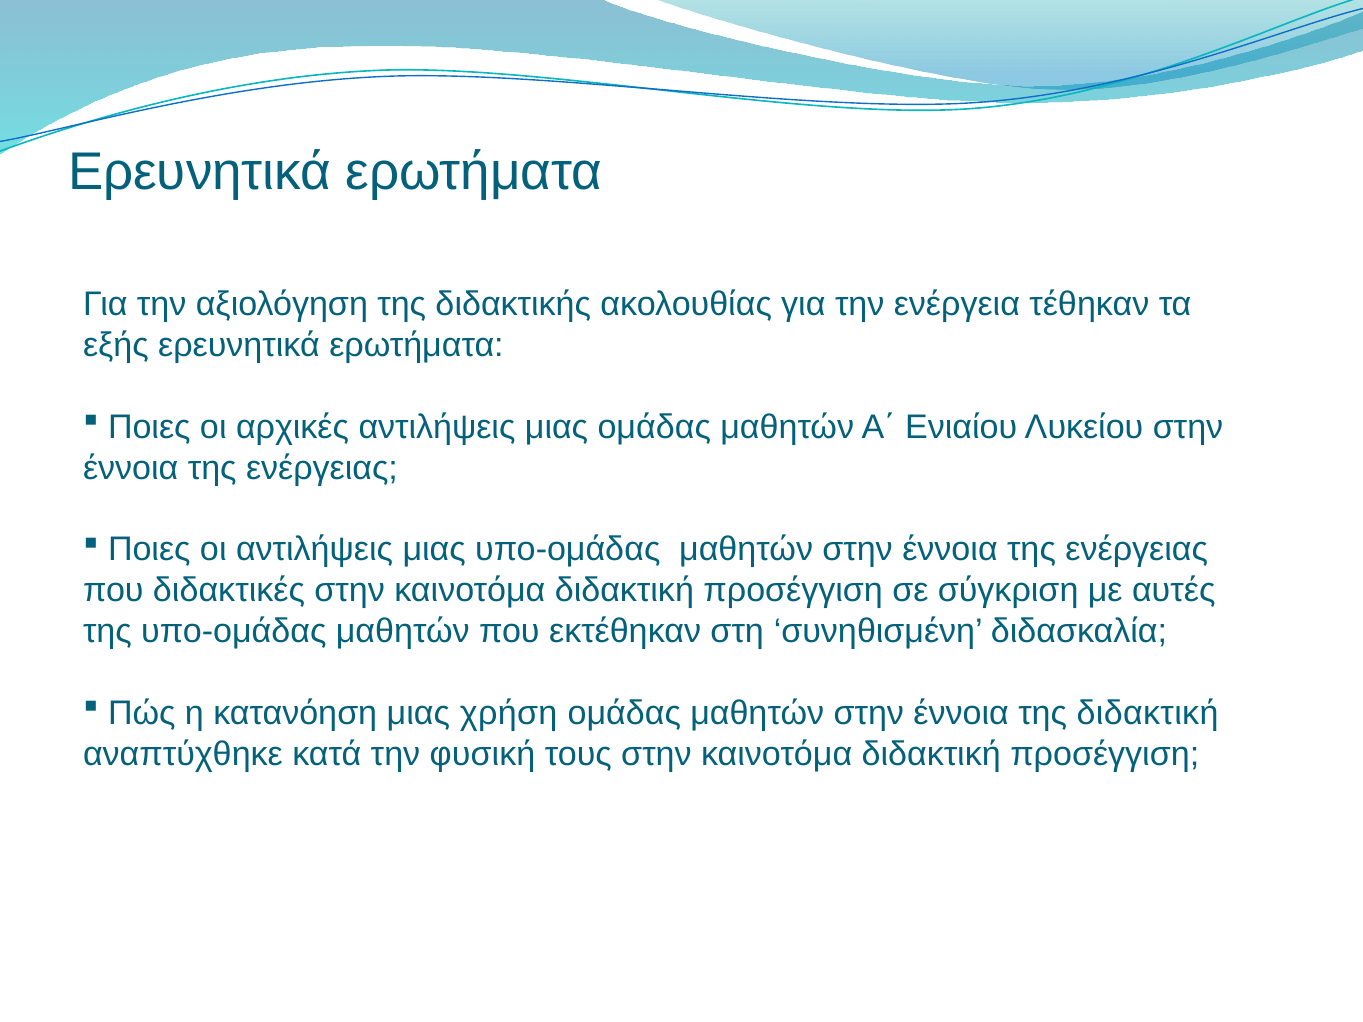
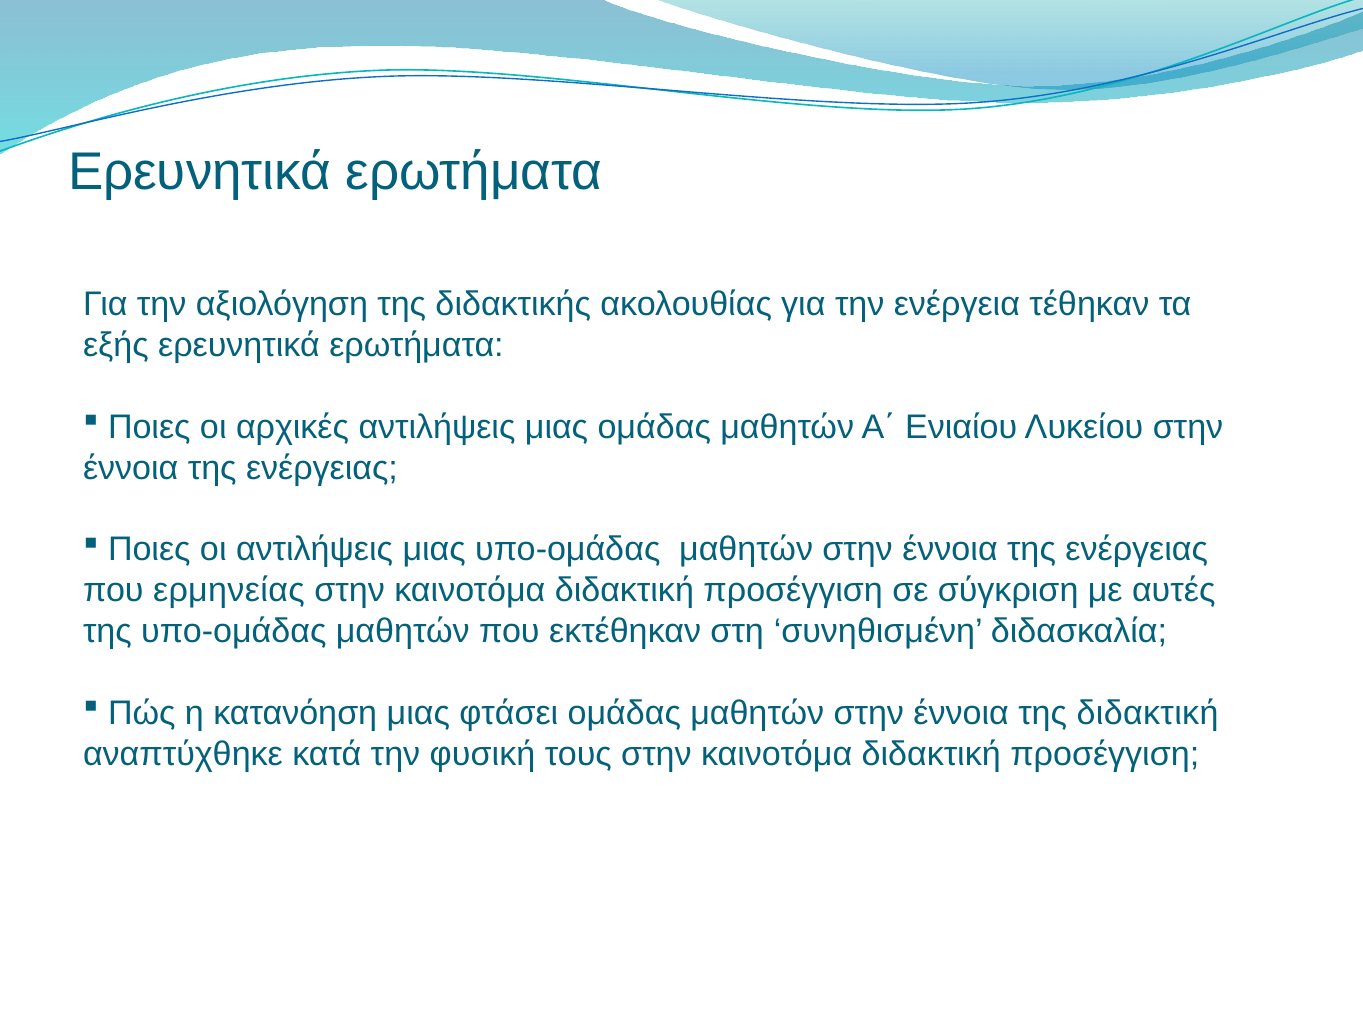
διδακτικές: διδακτικές -> ερμηνείας (229, 591)
χρήση: χρήση -> φτάσει (509, 713)
